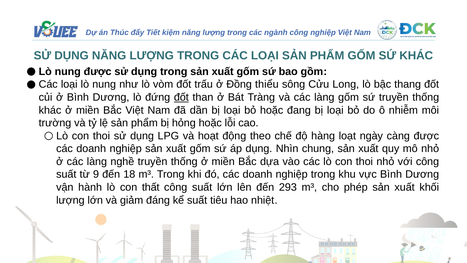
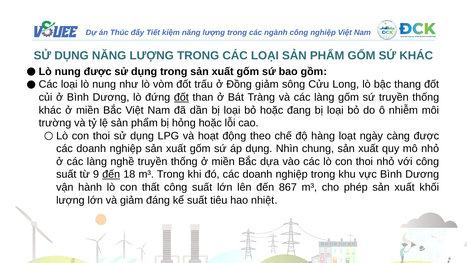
Đồng thiểu: thiểu -> giảm (267, 84)
đến underline: none -> present (111, 174)
293: 293 -> 867 (288, 187)
